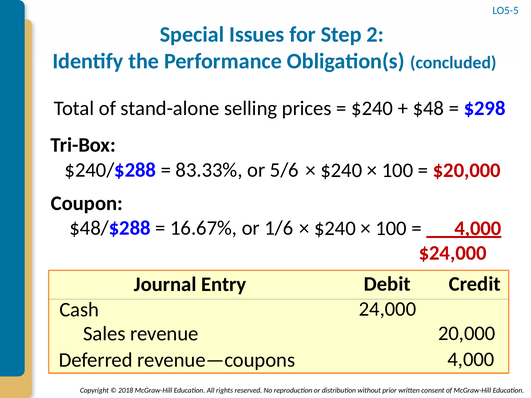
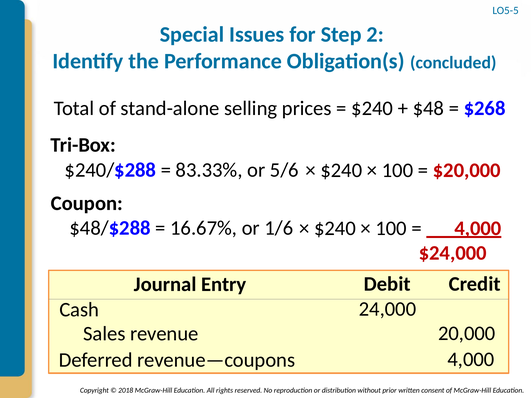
$298: $298 -> $268 (485, 108)
